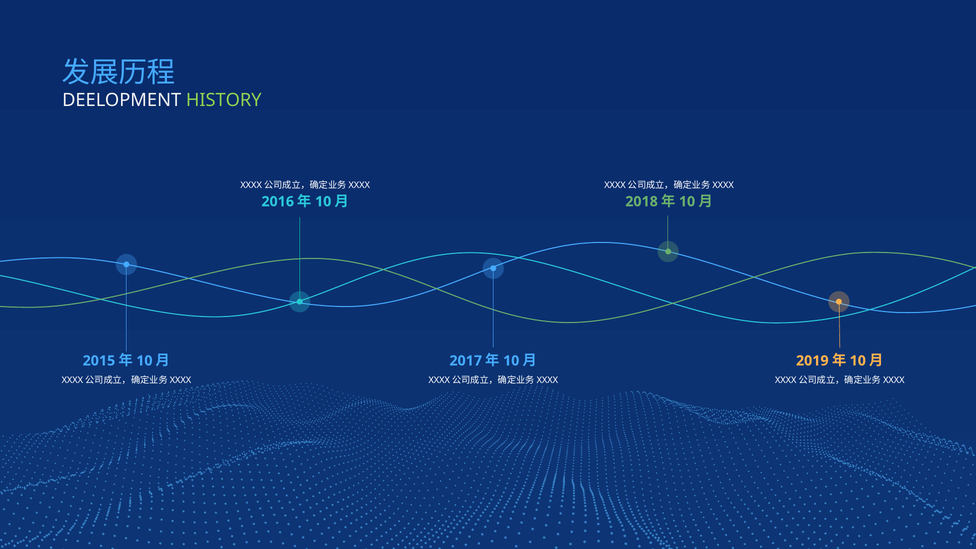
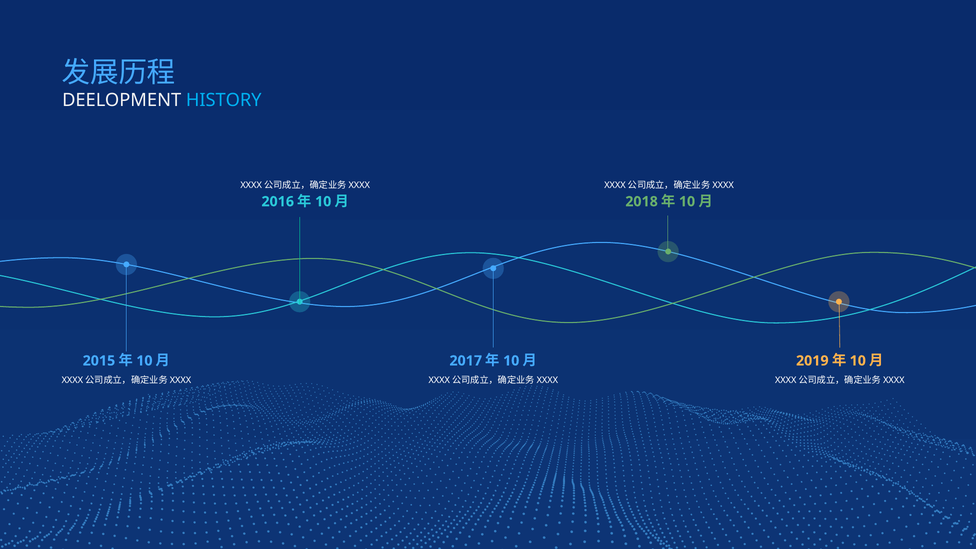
HISTORY colour: light green -> light blue (224, 100)
